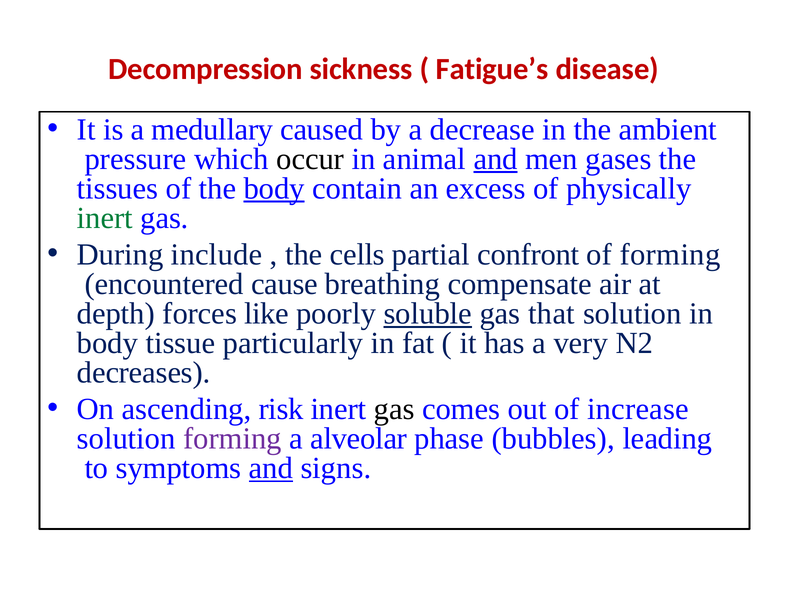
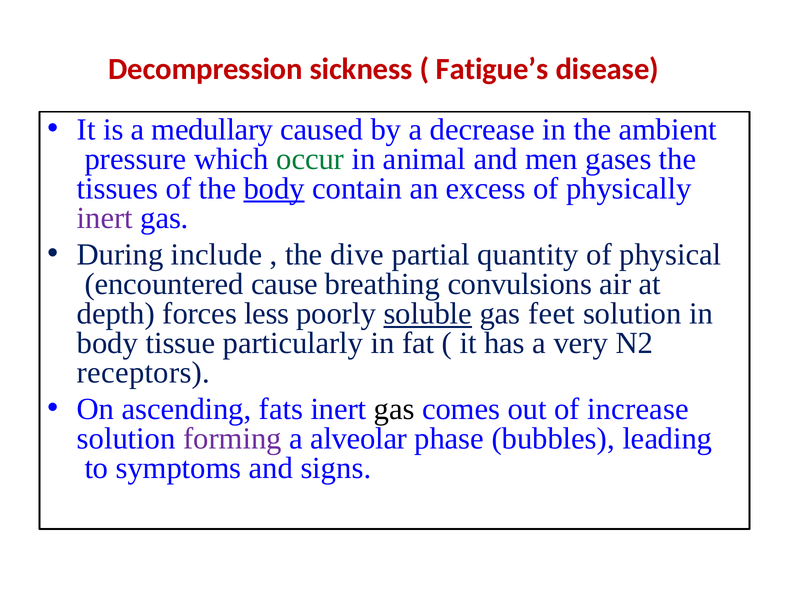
occur colour: black -> green (310, 159)
and underline: present -> none (496, 159)
inert colour: green -> purple (105, 218)
cells: cells -> dive (357, 255)
confront: confront -> quantity (528, 255)
of forming: forming -> physical (670, 255)
compensate: compensate -> convulsions (520, 284)
like: like -> less (267, 314)
that: that -> feet (552, 314)
decreases: decreases -> receptors (143, 373)
risk: risk -> fats (281, 409)
and underline: present -> none (271, 468)
